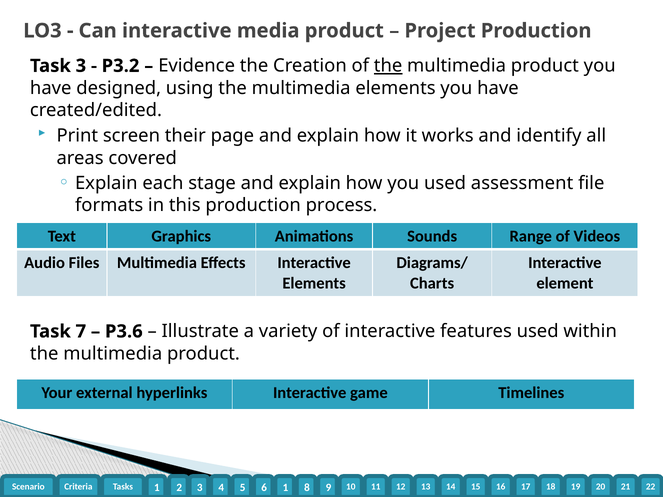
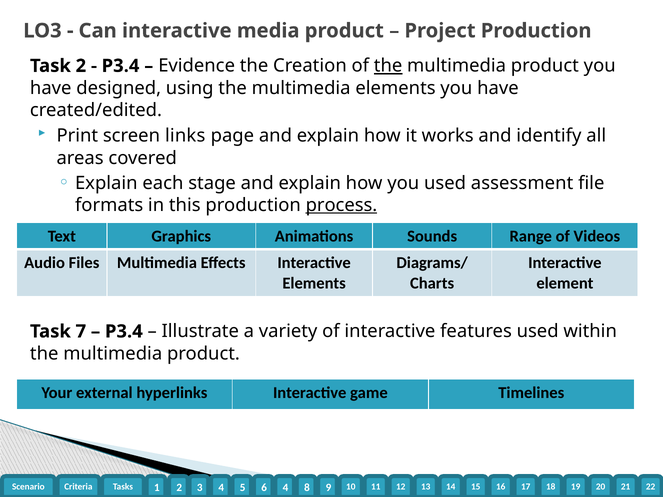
Task 3: 3 -> 2 (81, 66)
P3.2: P3.2 -> P3.4 (121, 66)
their: their -> links (185, 136)
process underline: none -> present (341, 205)
P3.6: P3.6 -> P3.4 (124, 332)
6 1: 1 -> 4 (286, 488)
